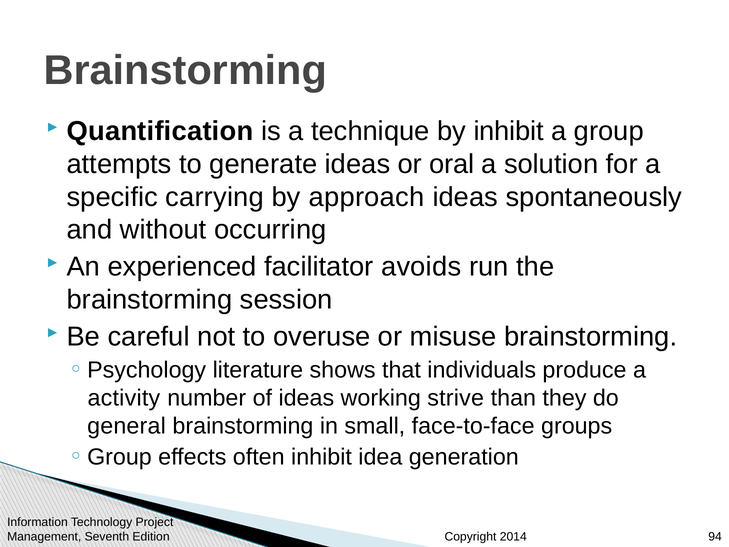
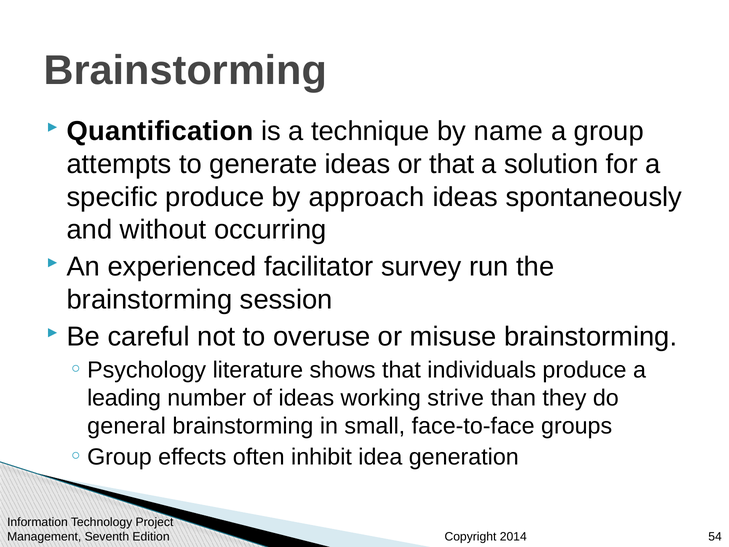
by inhibit: inhibit -> name (508, 131)
or oral: oral -> that (452, 164)
specific carrying: carrying -> produce (215, 197)
avoids: avoids -> survey (421, 267)
activity: activity -> leading (124, 398)
94: 94 -> 54 (715, 537)
